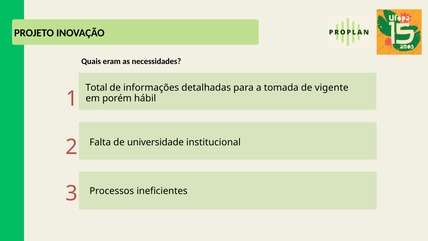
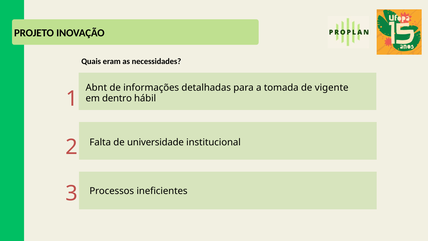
Total: Total -> Abnt (96, 88)
porém: porém -> dentro (117, 98)
